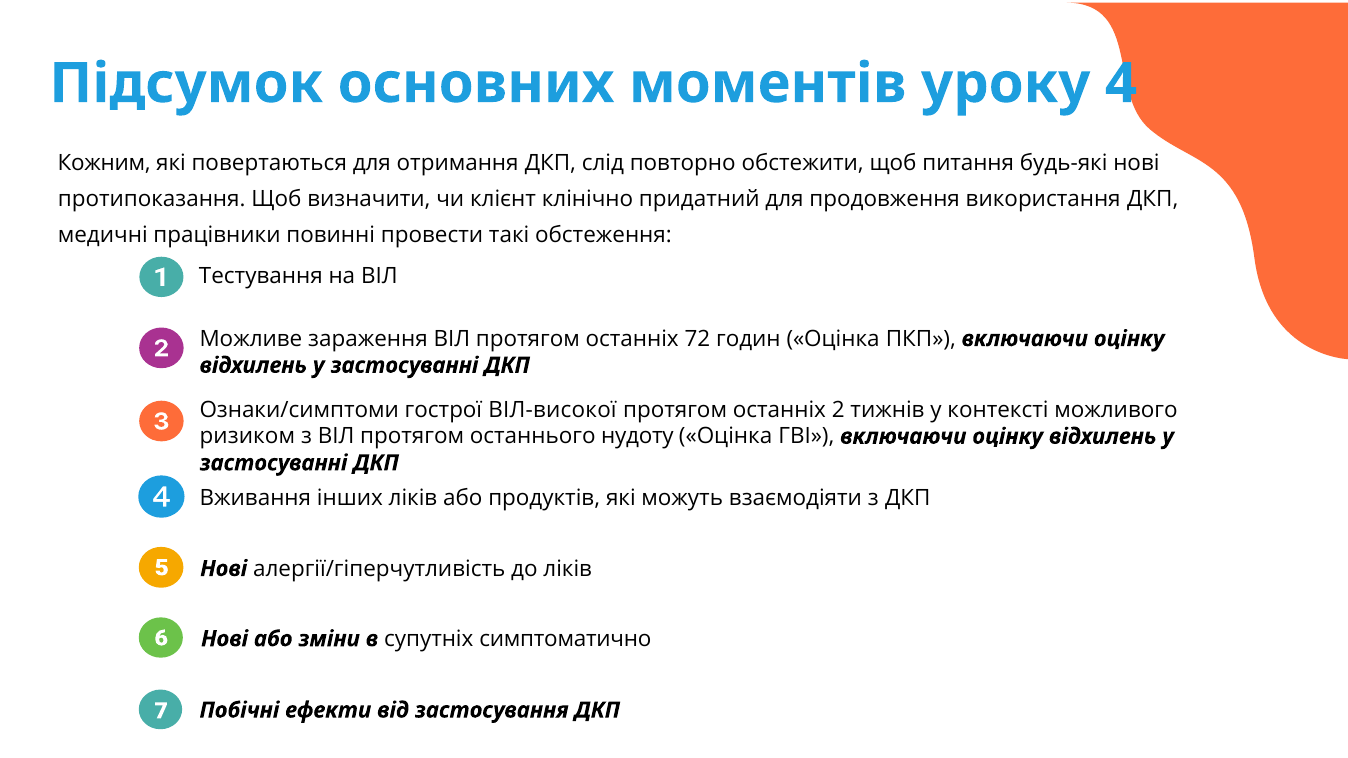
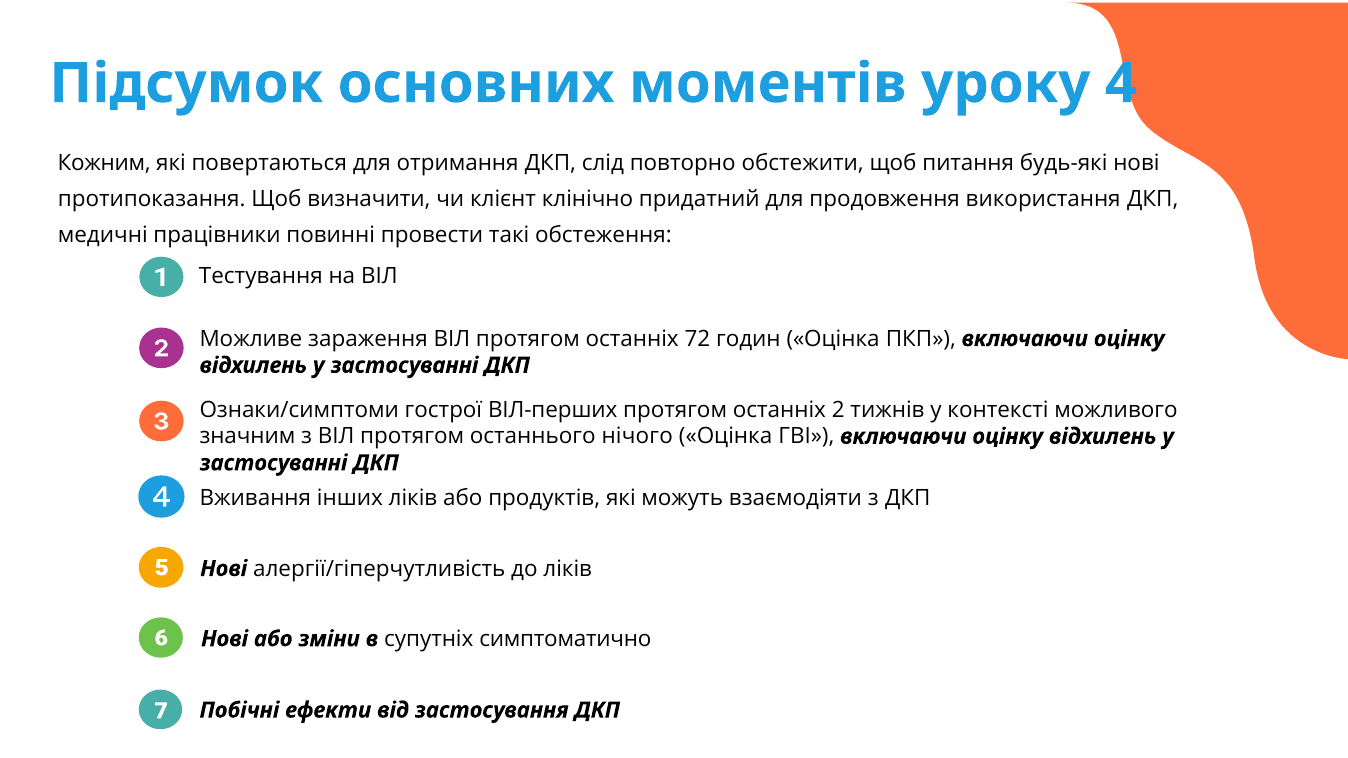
ВІЛ-високої: ВІЛ-високої -> ВІЛ-перших (553, 410)
ризиком: ризиком -> значним (247, 437)
нудоту: нудоту -> нічого (637, 437)
